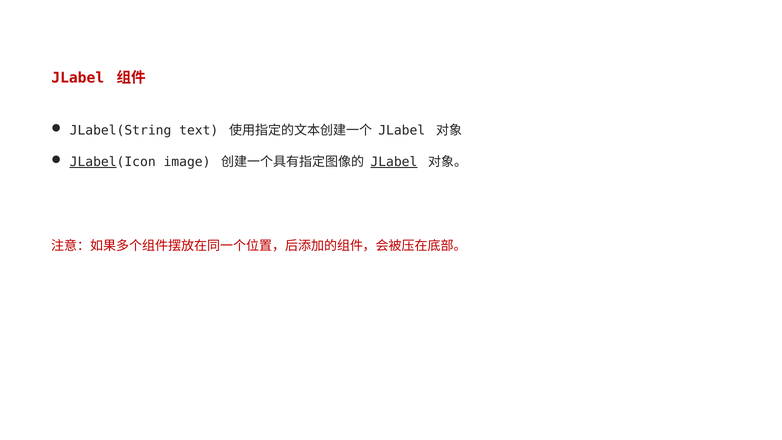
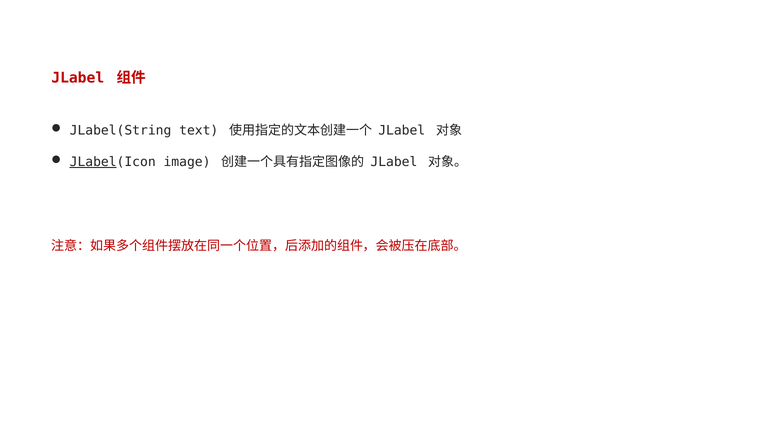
JLabel underline: present -> none (394, 162)
